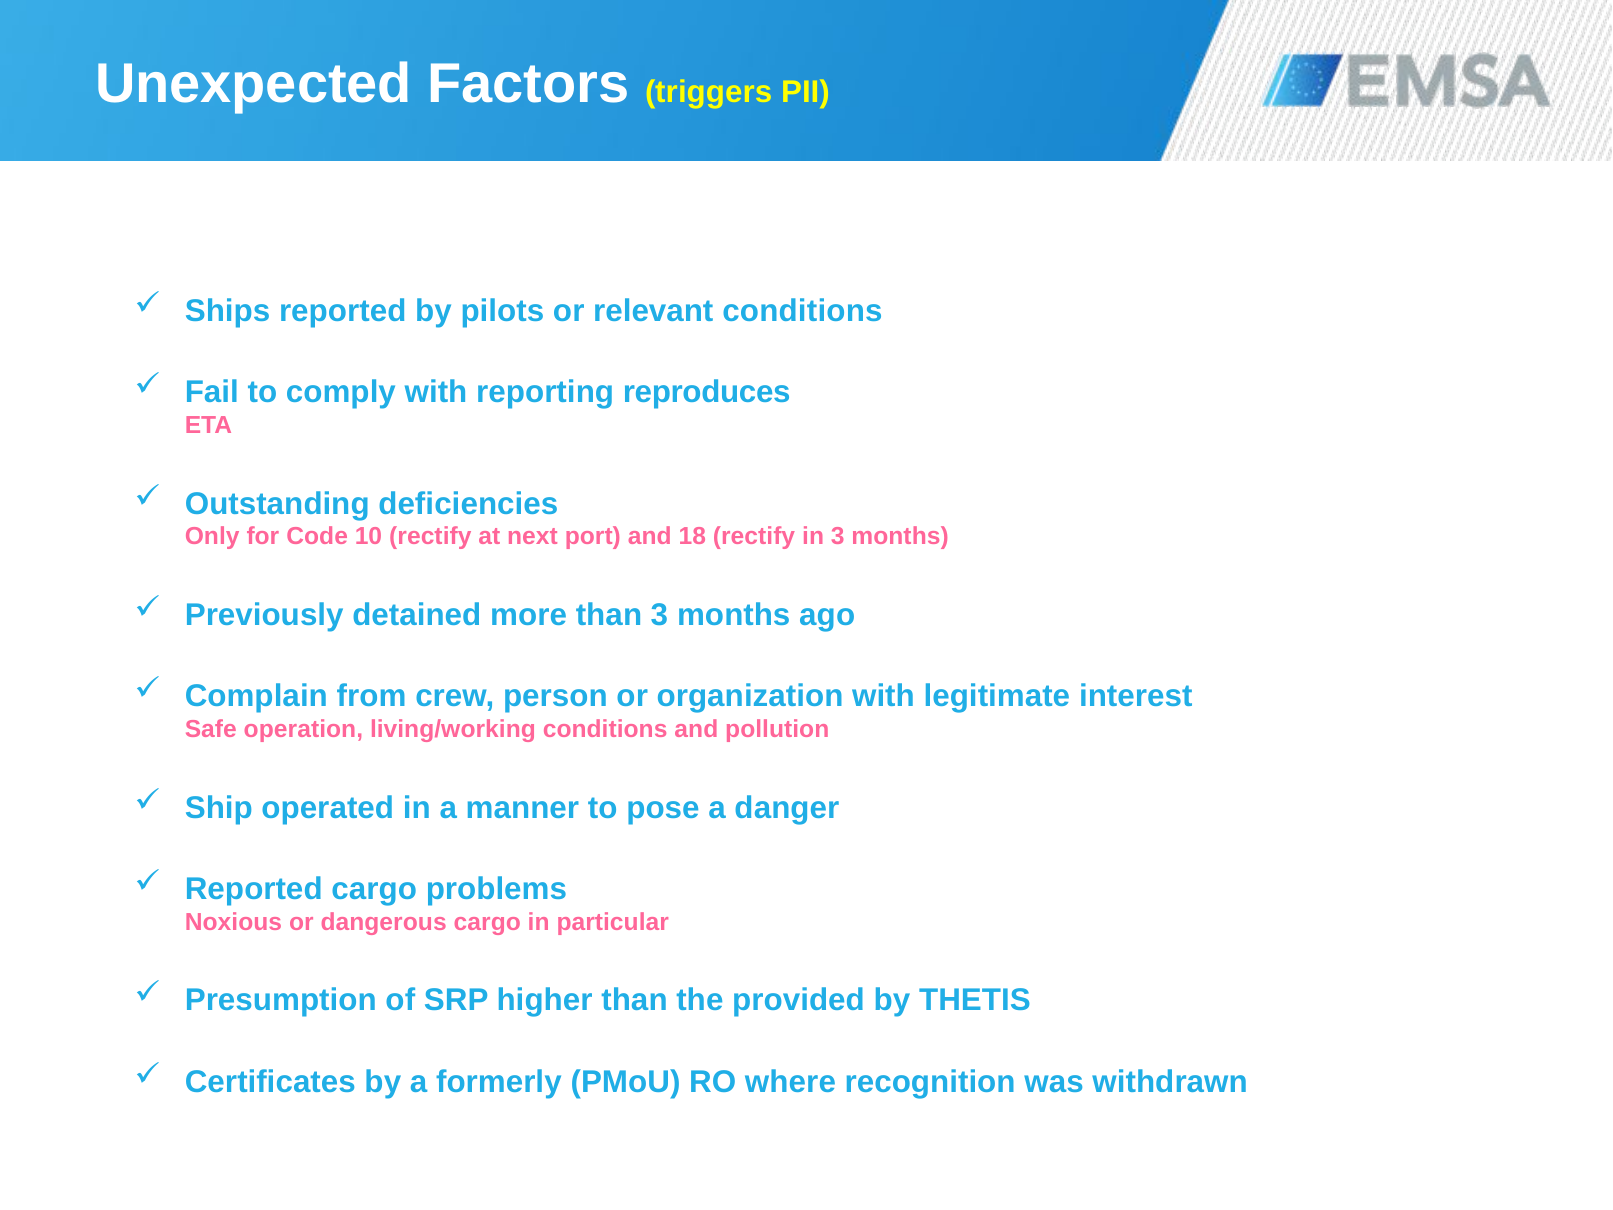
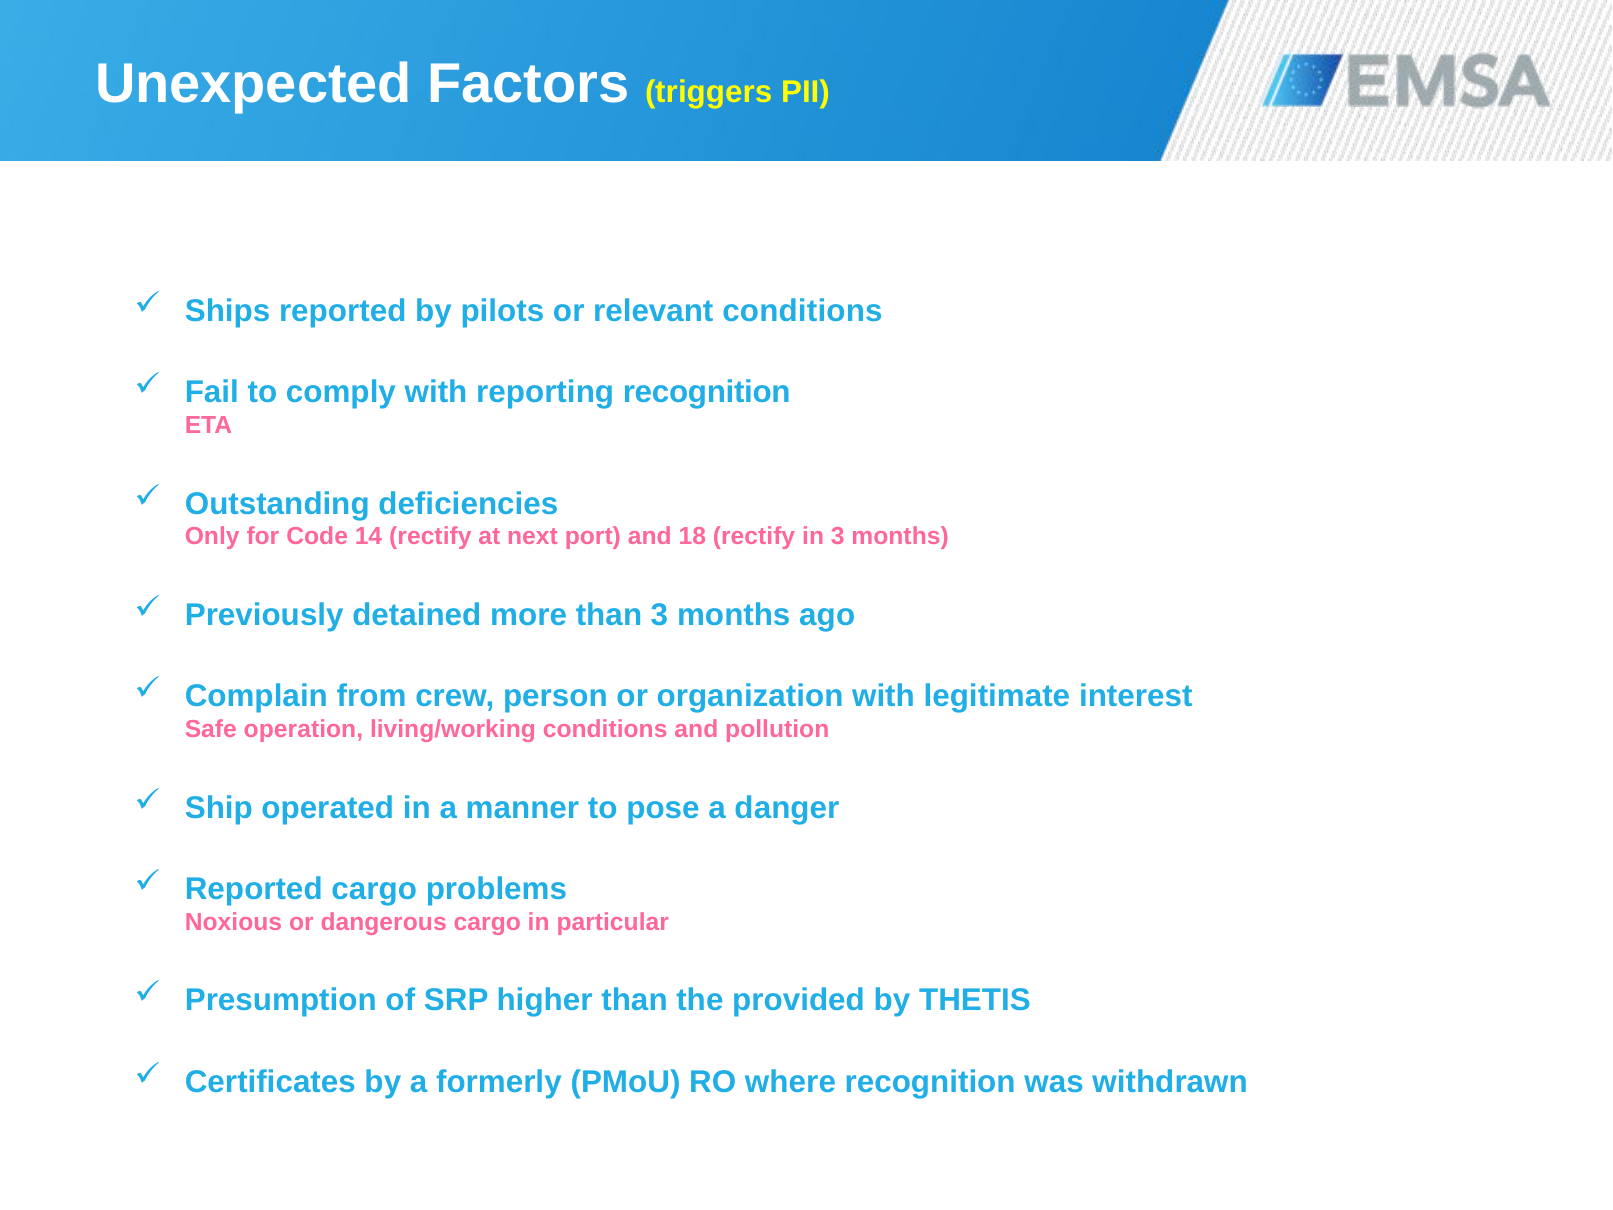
reporting reproduces: reproduces -> recognition (707, 392)
10: 10 -> 14 (368, 537)
